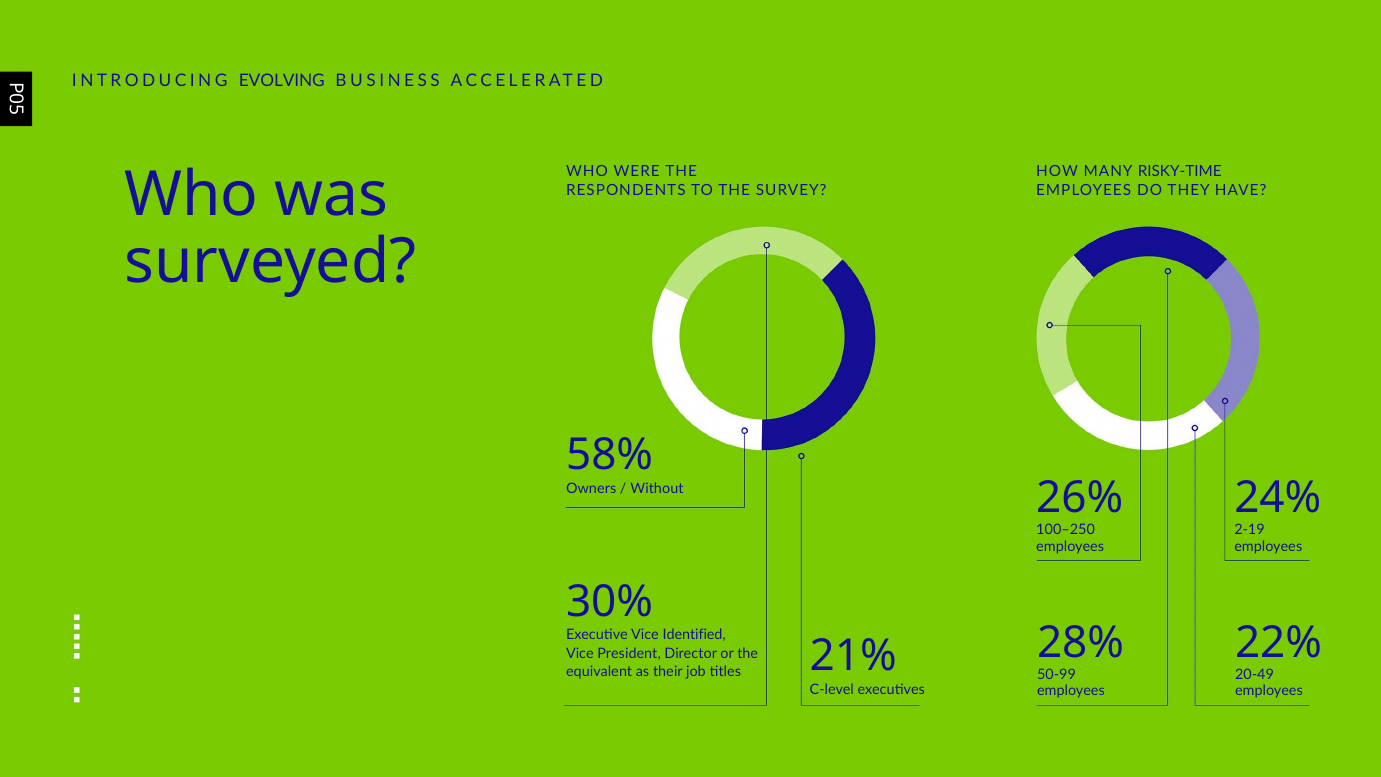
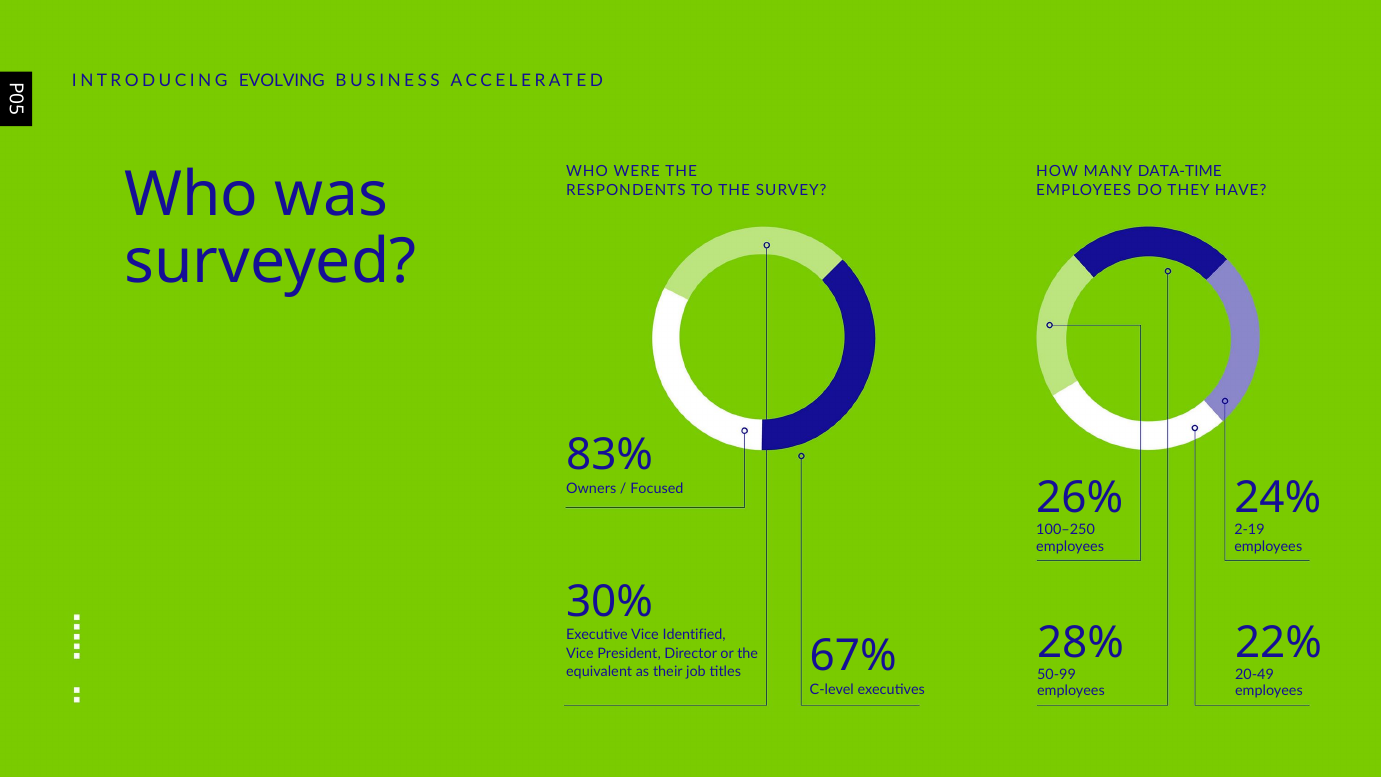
RISKY-TIME: RISKY-TIME -> DATA-TIME (1180, 172)
58%: 58% -> 83% (610, 455)
Without: Without -> Focused (657, 489)
21%: 21% -> 67% (853, 656)
